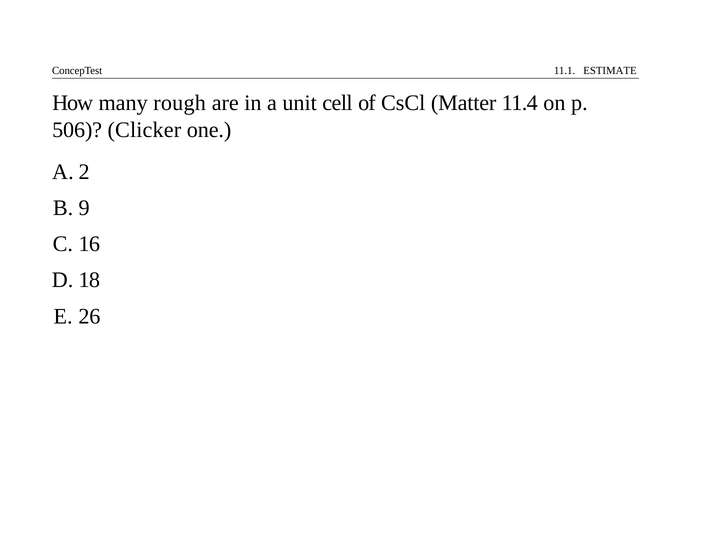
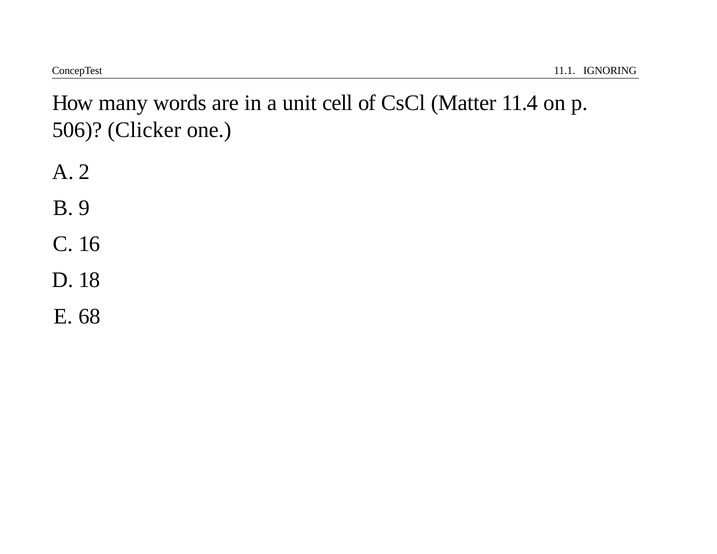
ESTIMATE: ESTIMATE -> IGNORING (610, 71)
rough: rough -> words (180, 103)
26: 26 -> 68 (89, 316)
